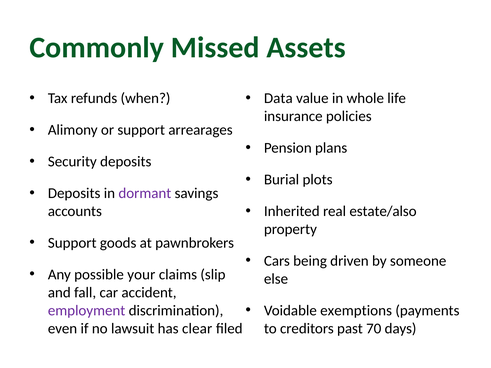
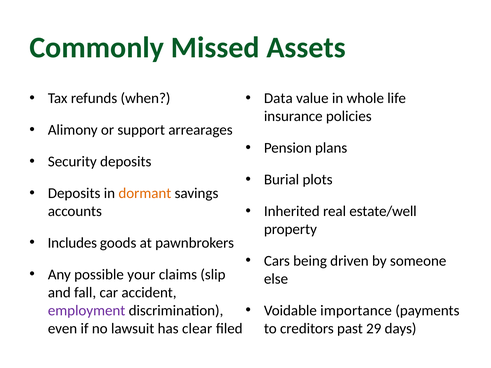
dormant colour: purple -> orange (145, 193)
estate/also: estate/also -> estate/well (383, 211)
Support: Support -> Includes (72, 243)
exemptions: exemptions -> importance (356, 311)
70: 70 -> 29 (374, 329)
